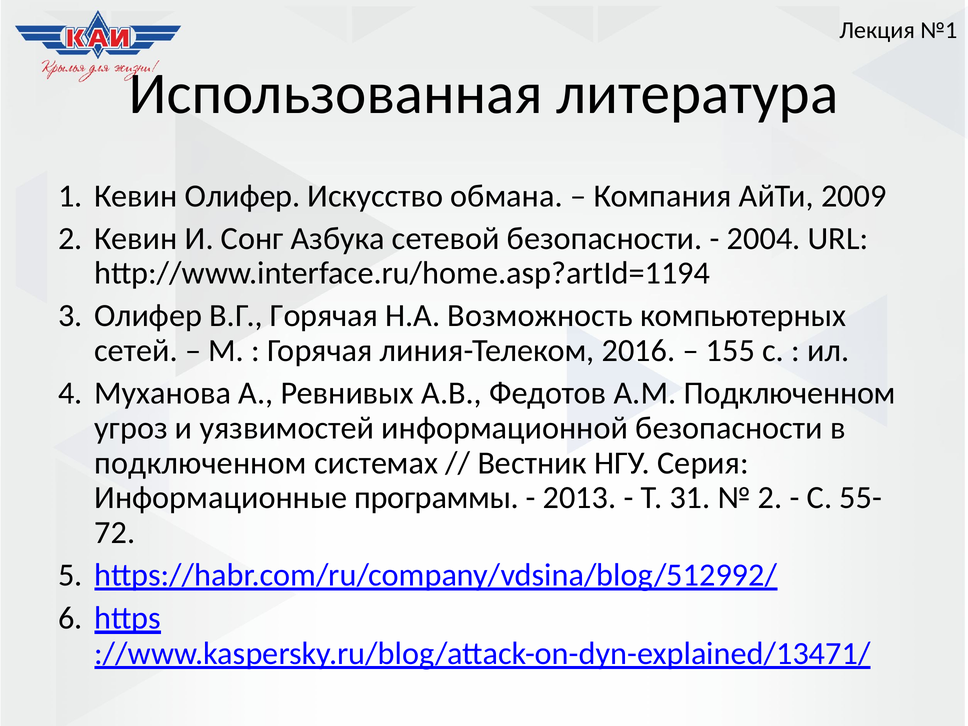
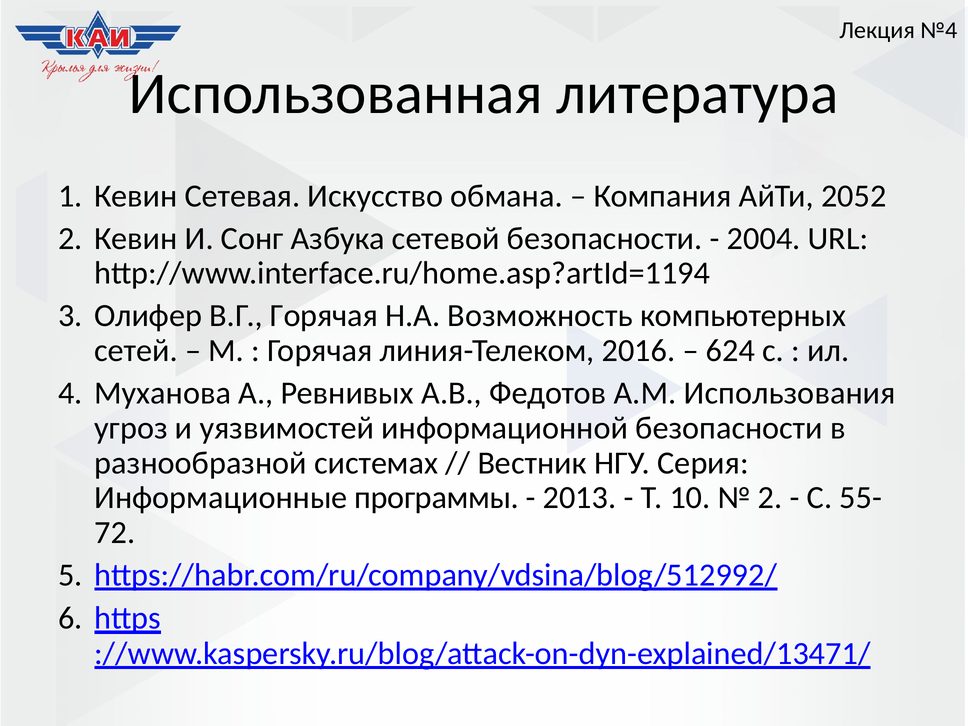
№1: №1 -> №4 (939, 30)
Кевин Олифер: Олифер -> Сетевая (243, 196)
2009: 2009 -> 2052 (854, 196)
155: 155 -> 624 (730, 351)
А.М Подключенном: Подключенном -> Использования (790, 393)
подключенном: подключенном -> разнообразной (201, 463)
31: 31 -> 10 (690, 498)
